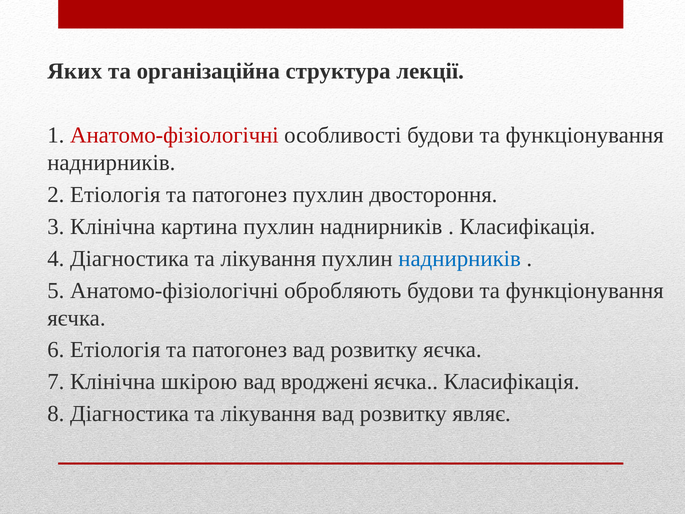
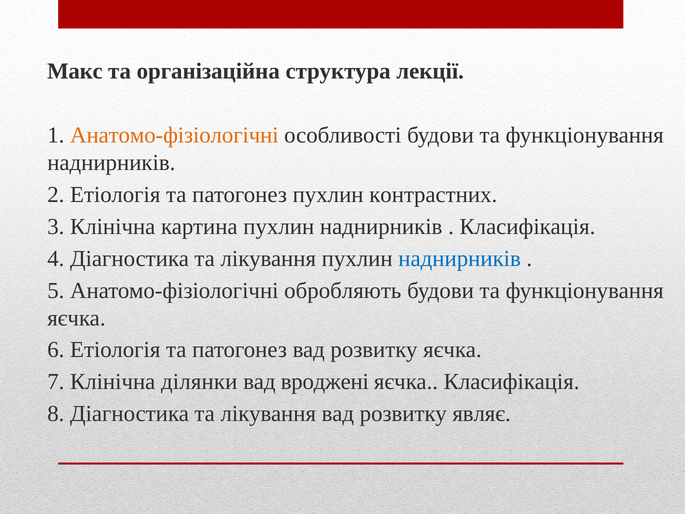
Яких: Яких -> Макс (75, 71)
Анатомо-фізіологічні colour: red -> orange (174, 135)
двостороння: двостороння -> контрастних (433, 195)
шкірою: шкірою -> ділянки (199, 382)
